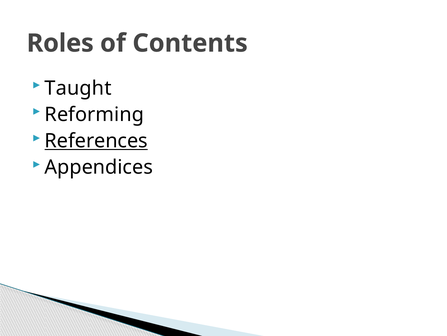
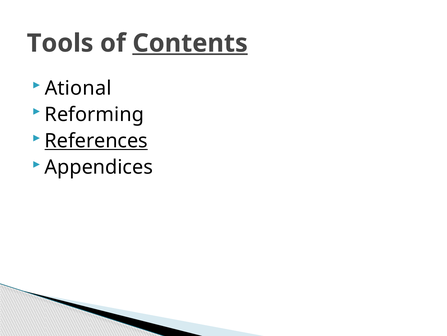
Roles: Roles -> Tools (60, 43)
Contents underline: none -> present (190, 43)
Taught: Taught -> Ational (78, 88)
